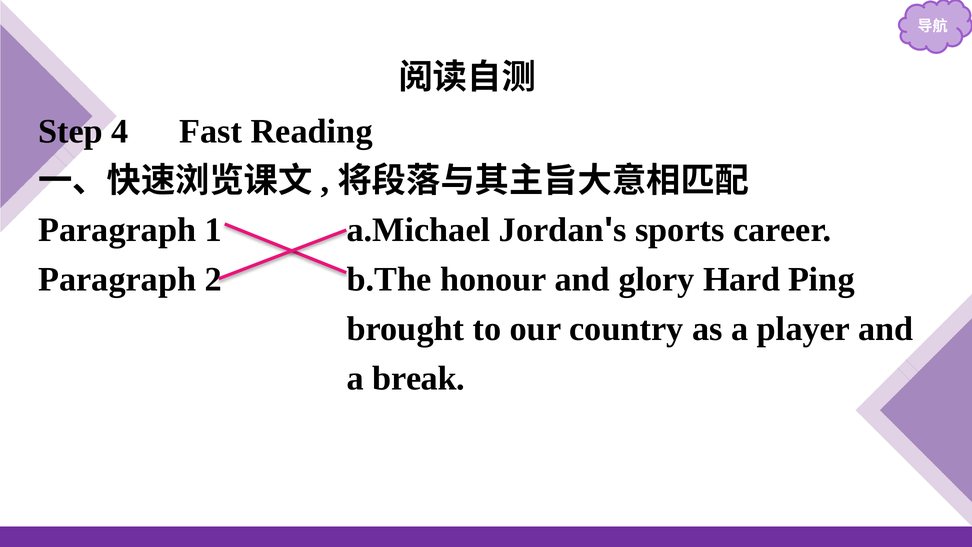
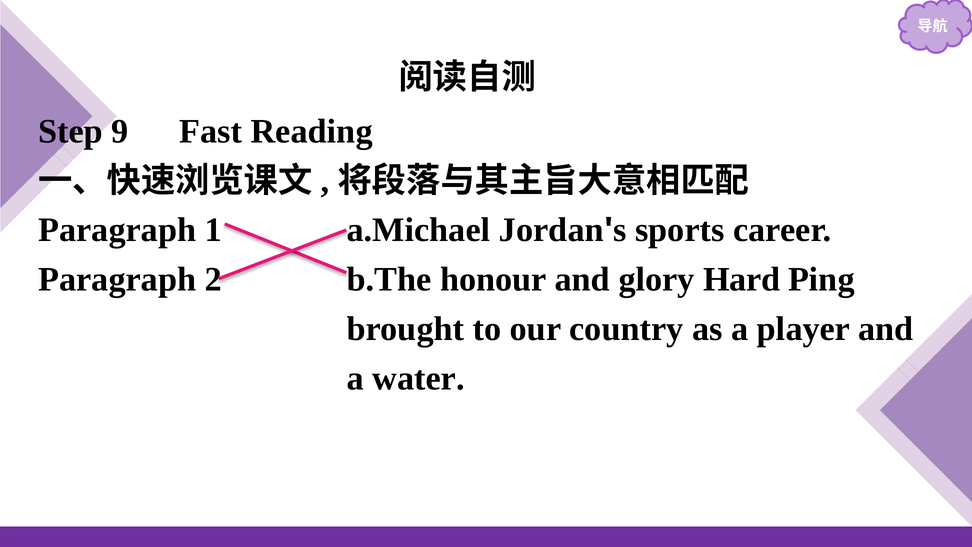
4: 4 -> 9 (120, 131)
break: break -> water (419, 378)
